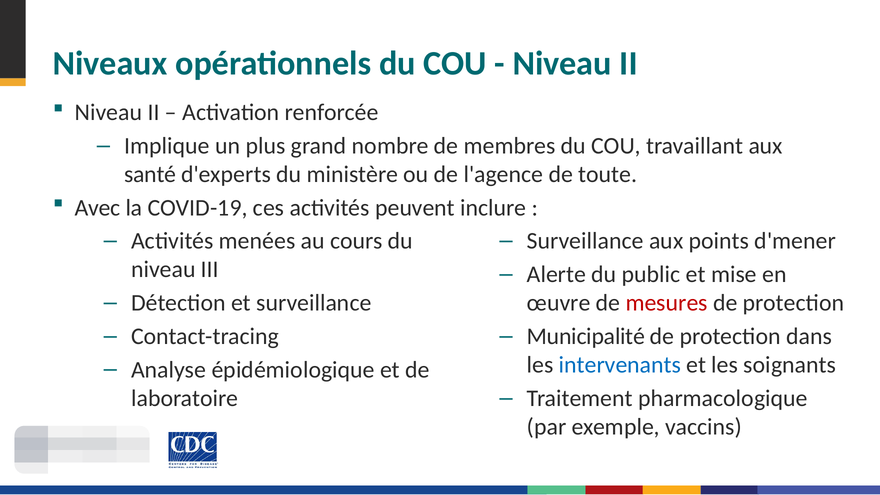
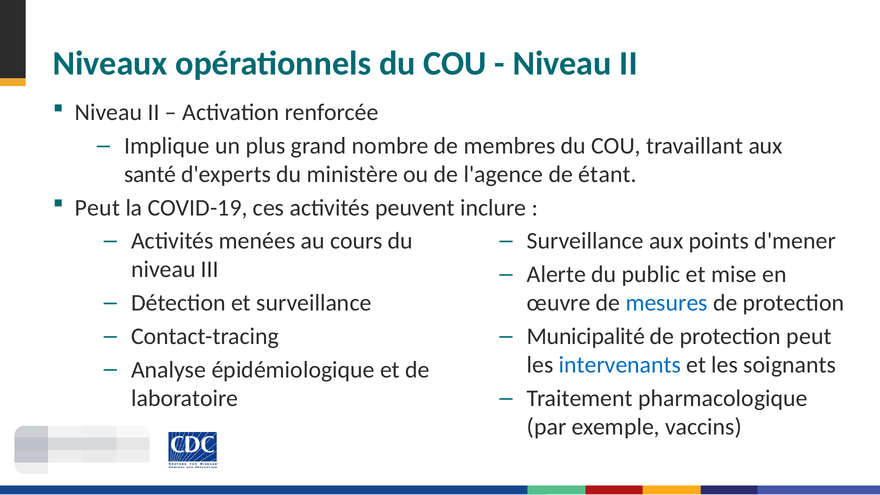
toute: toute -> étant (608, 175)
Avec: Avec -> Peut (97, 208)
mesures colour: red -> blue (667, 303)
protection dans: dans -> peut (809, 336)
